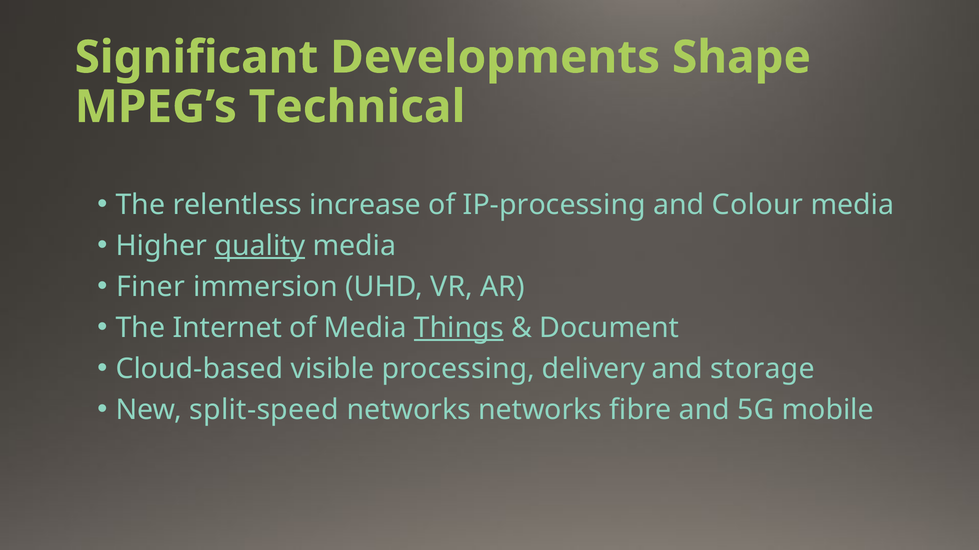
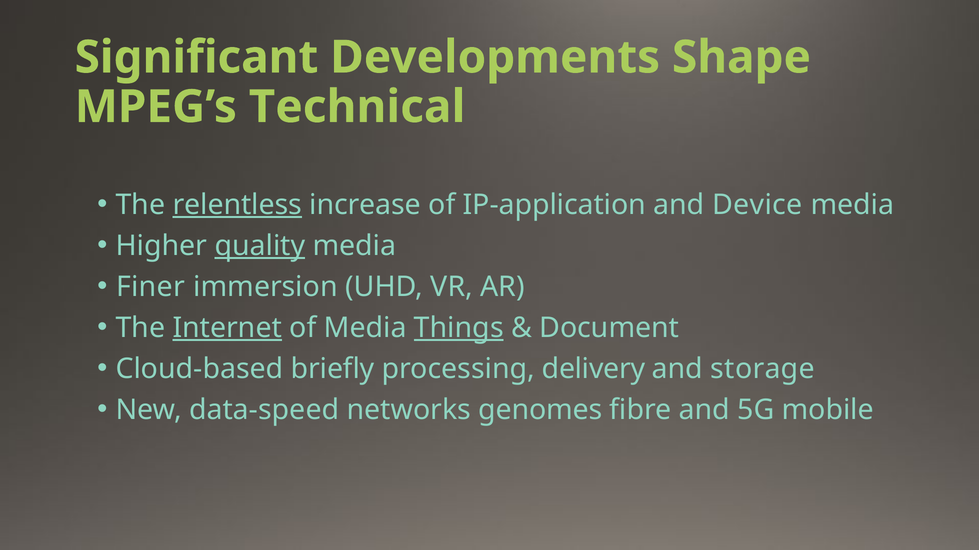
relentless underline: none -> present (237, 205)
IP-processing: IP-processing -> IP-application (554, 205)
Colour: Colour -> Device (757, 205)
Internet underline: none -> present (227, 328)
visible: visible -> briefly (333, 369)
split-speed: split-speed -> data-speed (264, 410)
networks networks: networks -> genomes (540, 410)
